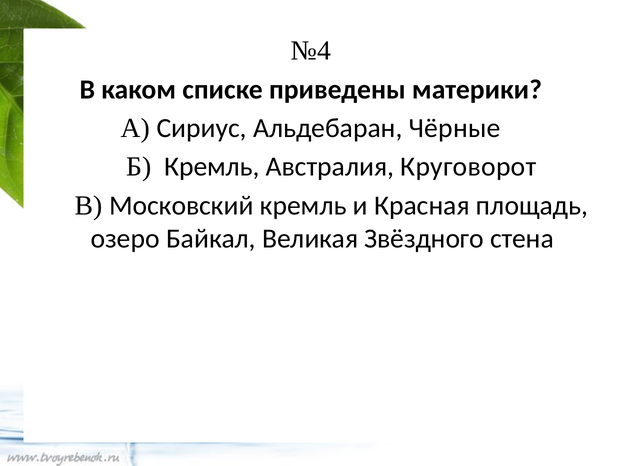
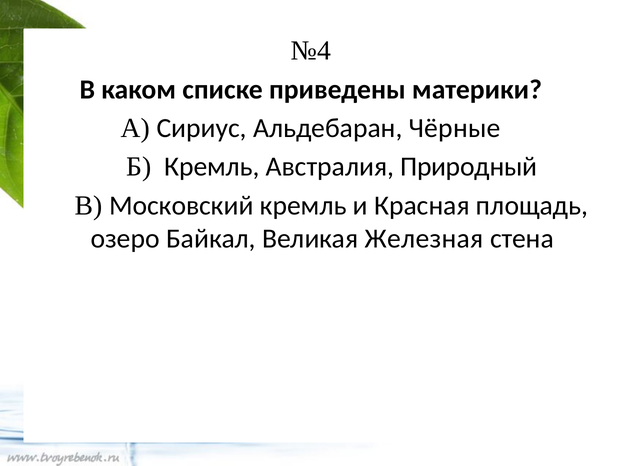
Круговорот: Круговорот -> Природный (469, 167)
Звёздного: Звёздного -> Железная (424, 239)
